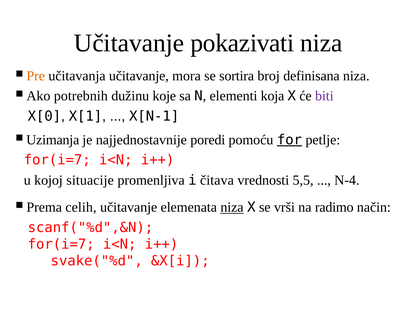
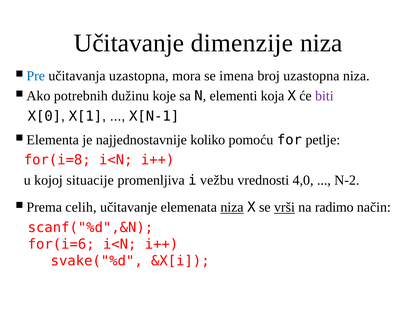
pokazivati: pokazivati -> dimenzije (242, 43)
Pre colour: orange -> blue (36, 76)
učitavanja učitavanje: učitavanje -> uzastopna (139, 76)
sortira: sortira -> imena (237, 76)
broj definisana: definisana -> uzastopna (311, 76)
Uzimanja: Uzimanja -> Elementa (53, 140)
poredi: poredi -> koliko (208, 140)
for underline: present -> none (289, 140)
for(i=7: for(i=7 -> for(i=8 (57, 160)
čitava: čitava -> vežbu (217, 180)
5,5: 5,5 -> 4,0 (303, 180)
N-4: N-4 -> N-2 (347, 180)
vrši underline: none -> present (284, 207)
for(i=7: for(i=7 -> for(i=6 (61, 244)
